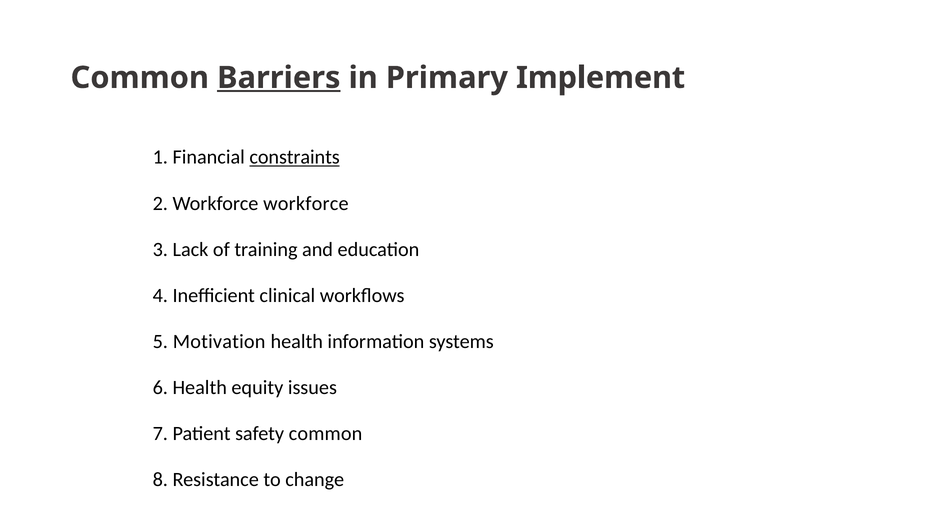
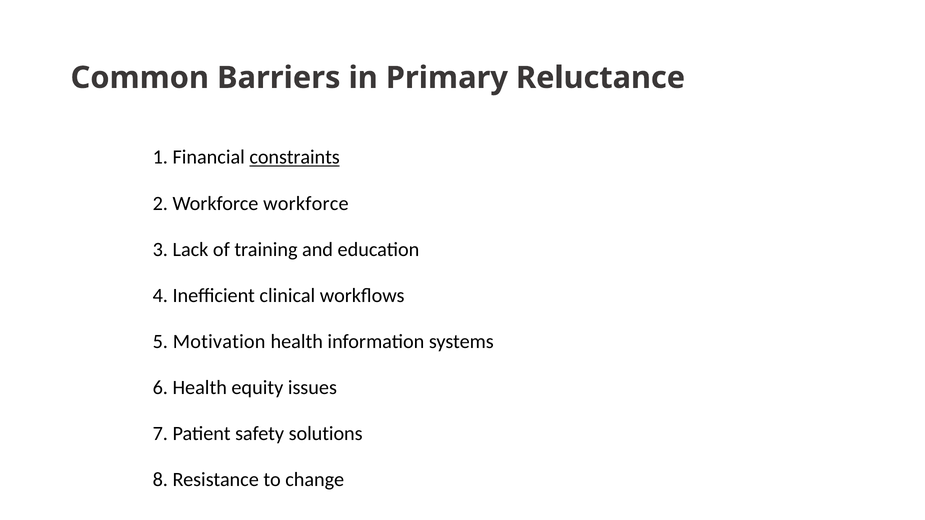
Barriers underline: present -> none (279, 78)
Implement: Implement -> Reluctance (601, 78)
safety common: common -> solutions (326, 434)
